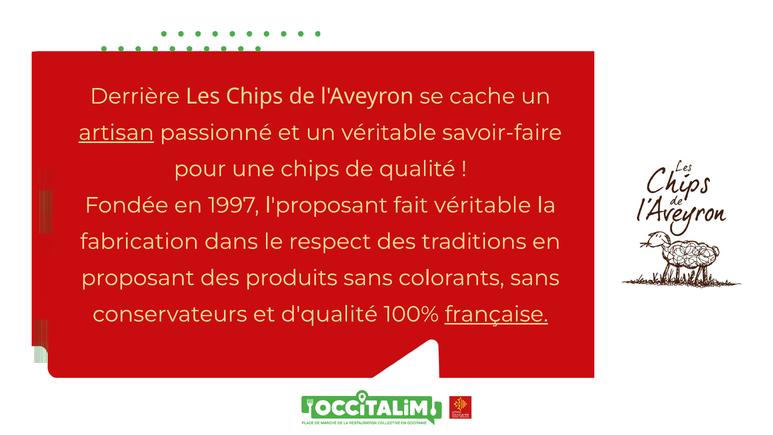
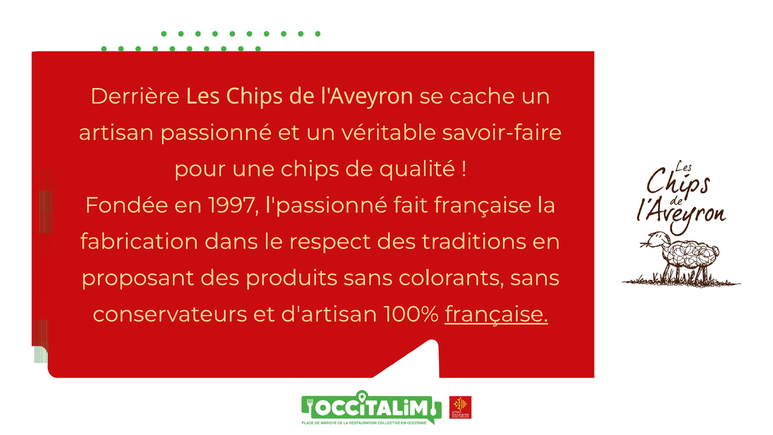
artisan underline: present -> none (116, 133)
l'proposant: l'proposant -> l'passionné (326, 205)
fait véritable: véritable -> française (483, 205)
d'qualité: d'qualité -> d'artisan (329, 314)
